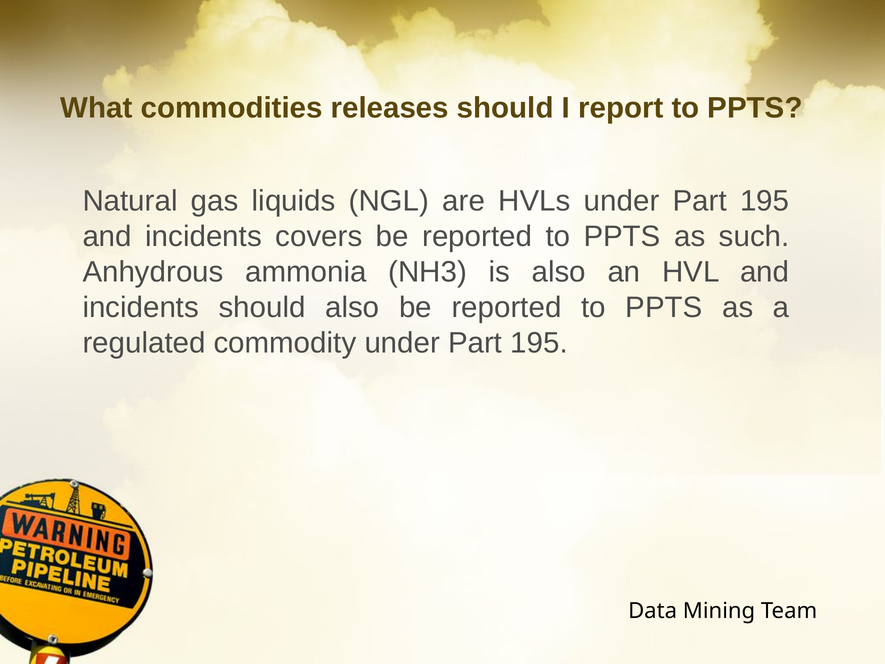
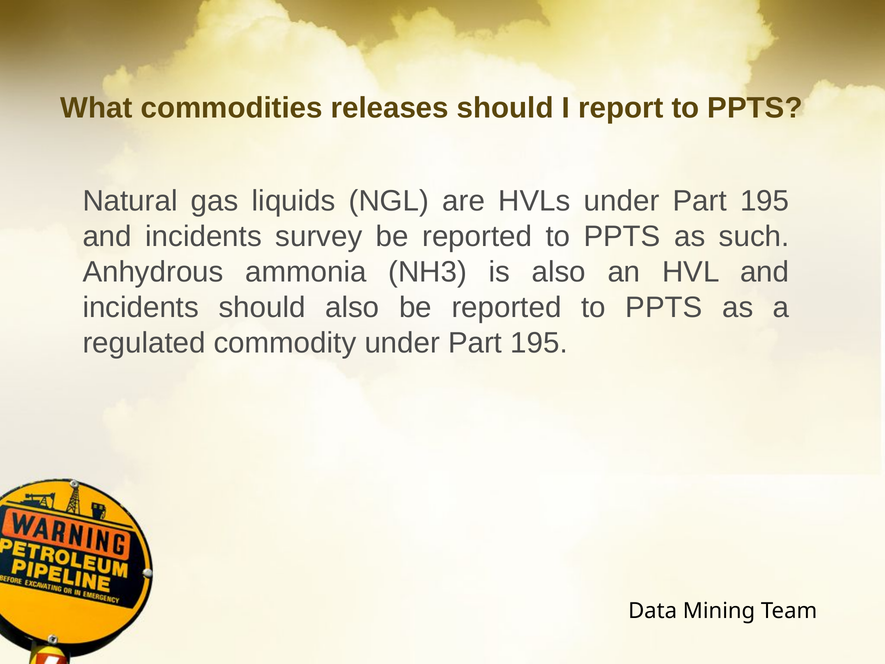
covers: covers -> survey (319, 237)
